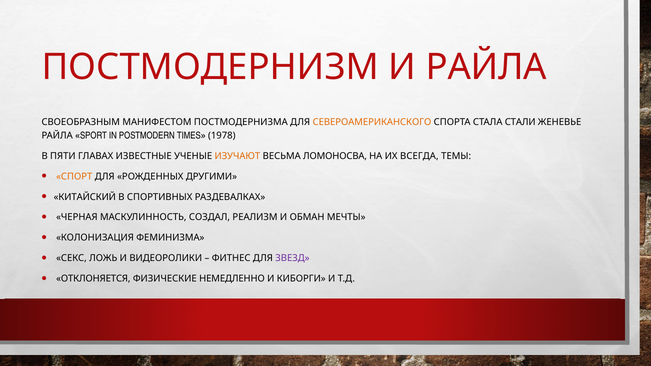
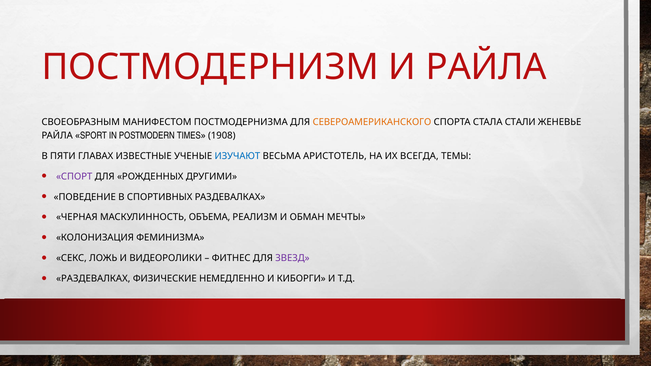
1978: 1978 -> 1908 (222, 136)
ИЗУЧАЮТ colour: orange -> blue (237, 156)
ЛОМОНОСВА: ЛОМОНОСВА -> АРИСТОТЕЛЬ (335, 156)
СПОРТ colour: orange -> purple (74, 177)
КИТАЙСКИЙ: КИТАЙСКИЙ -> ПОВЕДЕНИЕ (85, 197)
СОЗДАЛ: СОЗДАЛ -> ОБЪЕМА (210, 217)
ОТКЛОНЯЕТСЯ: ОТКЛОНЯЕТСЯ -> РАЗДЕВАЛКАХ (93, 279)
